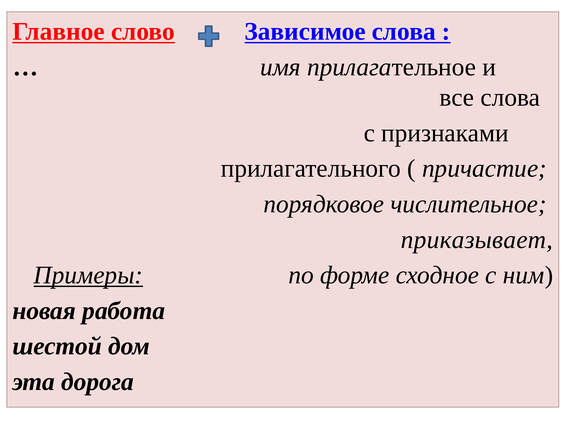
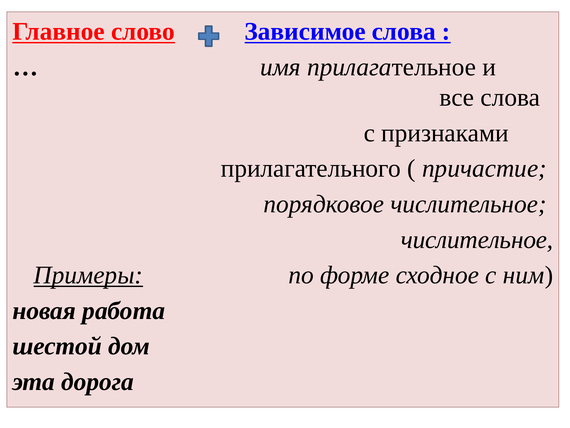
приказывает: приказывает -> числительное (477, 239)
